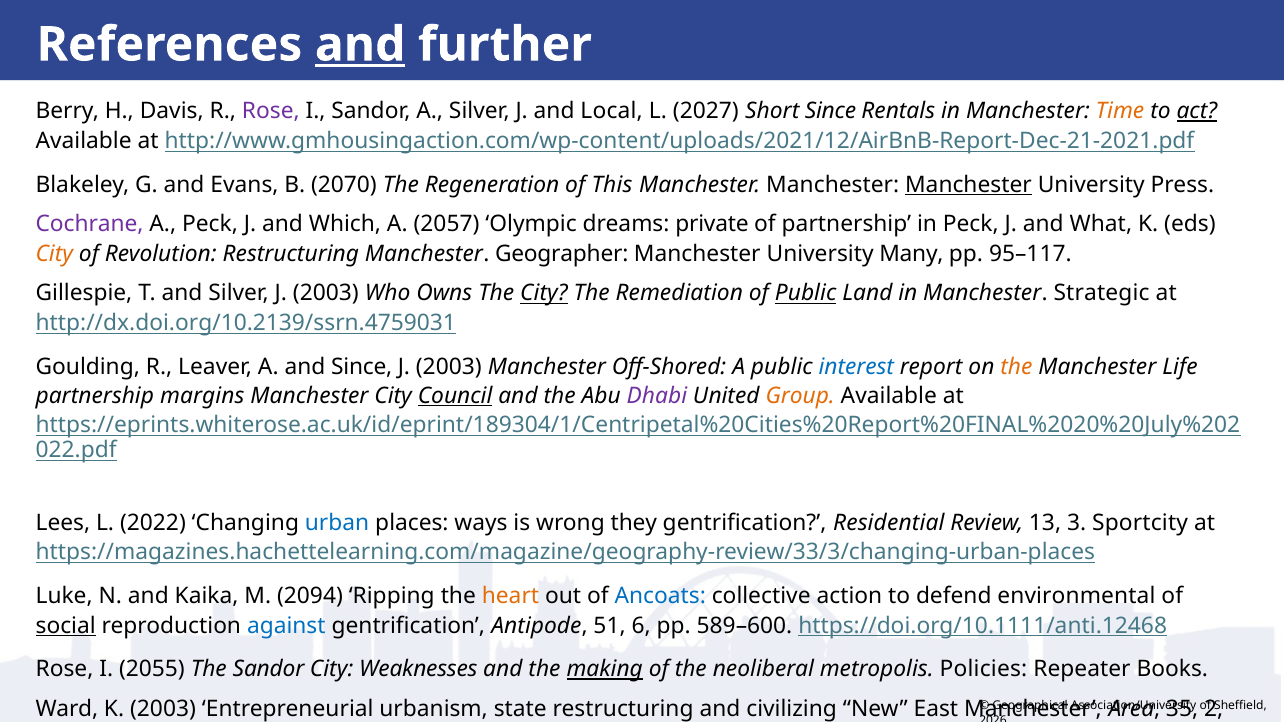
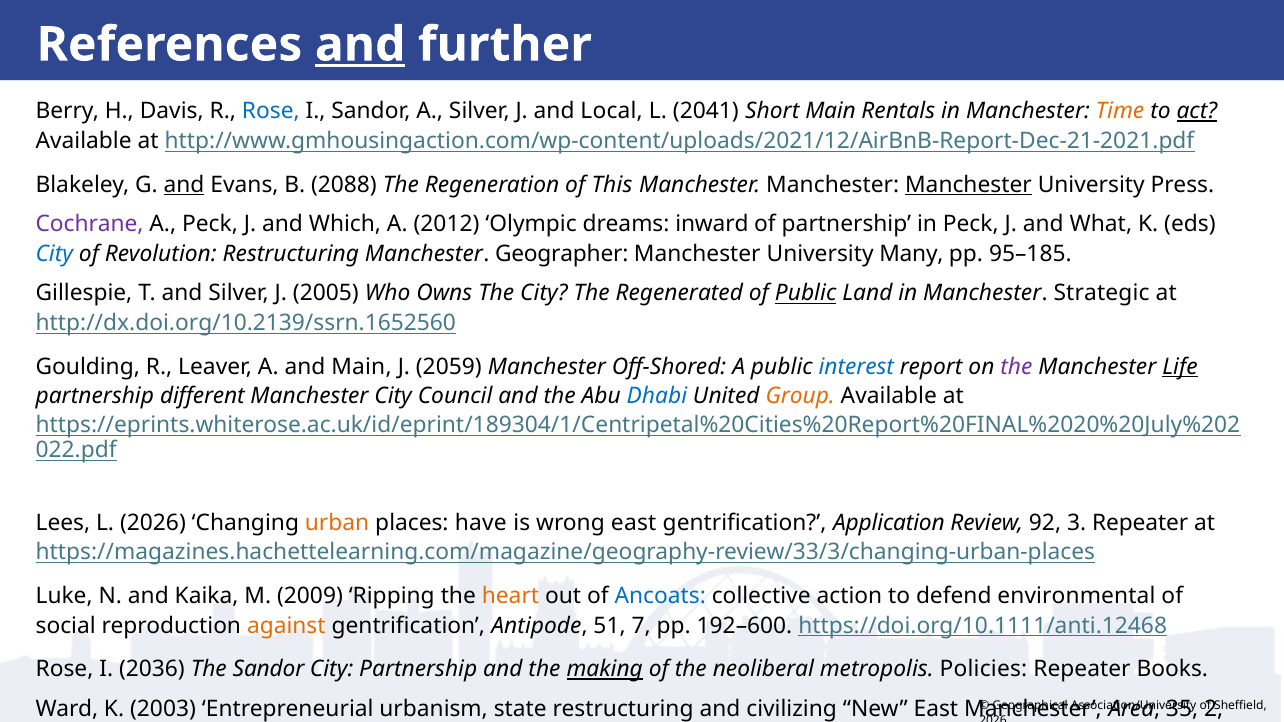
Rose colour: purple -> blue (271, 111)
2027: 2027 -> 2041 (706, 111)
Short Since: Since -> Main (830, 111)
and underline: none -> present (184, 185)
2070: 2070 -> 2088 (344, 185)
2057: 2057 -> 2012 (446, 224)
private: private -> inward (712, 224)
City colour: orange -> blue (54, 254)
95–117: 95–117 -> 95–185 (1030, 254)
Silver J 2003: 2003 -> 2005 (326, 294)
City underline: present -> none (544, 294)
Remediation: Remediation -> Regenerated (679, 294)
http://dx.doi.org/10.2139/ssrn.4759031: http://dx.doi.org/10.2139/ssrn.4759031 -> http://dx.doi.org/10.2139/ssrn.1652560 (246, 323)
and Since: Since -> Main (361, 367)
2003: 2003 -> 2059 (449, 367)
the colour: orange -> purple (1016, 367)
Life underline: none -> present (1180, 367)
margins: margins -> different (202, 396)
Council underline: present -> none (455, 396)
Dhabi colour: purple -> blue (657, 396)
L 2022: 2022 -> 2026 (153, 523)
urban colour: blue -> orange (337, 523)
ways: ways -> have (481, 523)
wrong they: they -> east (634, 523)
Residential: Residential -> Application (889, 523)
13: 13 -> 92 (1045, 523)
3 Sportcity: Sportcity -> Repeater (1140, 523)
2094: 2094 -> 2009 (310, 596)
social underline: present -> none (66, 626)
against colour: blue -> orange (286, 626)
6: 6 -> 7 (641, 626)
589–600: 589–600 -> 192–600 (745, 626)
2055: 2055 -> 2036 (152, 670)
City Weaknesses: Weaknesses -> Partnership (418, 670)
